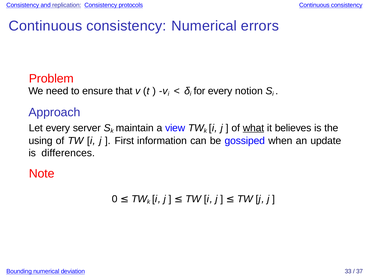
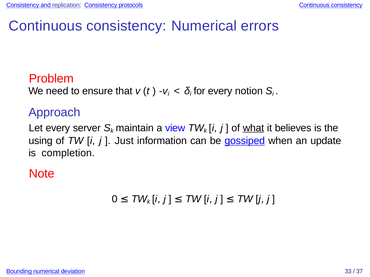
First: First -> Just (124, 141)
gossiped underline: none -> present (245, 141)
differences: differences -> completion (68, 153)
